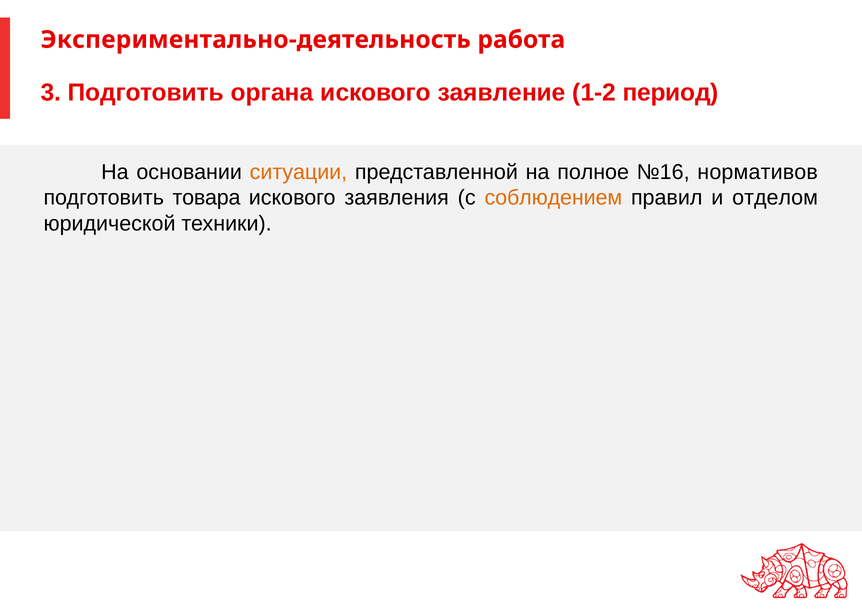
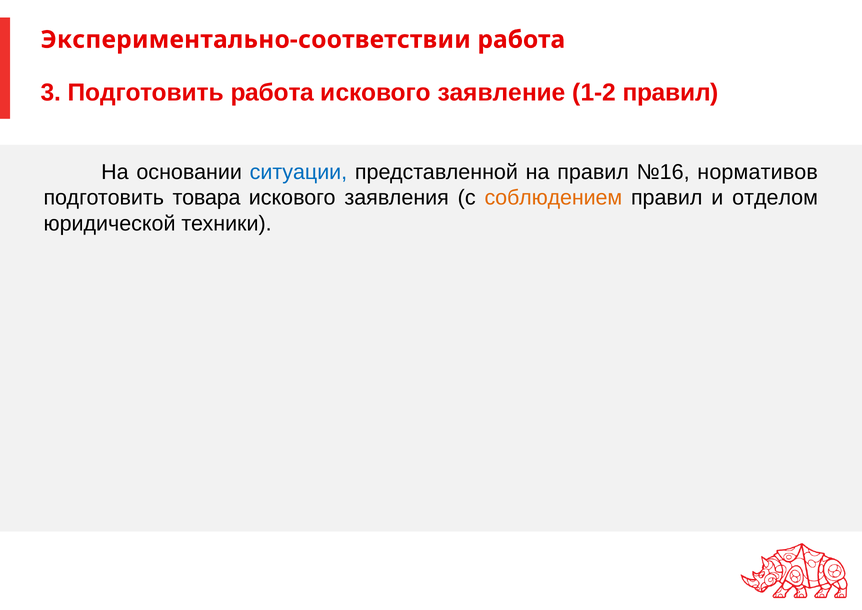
Экспериментально-деятельность: Экспериментально-деятельность -> Экспериментально-соответствии (256, 40)
Подготовить органа: органа -> работа (272, 93)
1-2 период: период -> правил (671, 93)
ситуации colour: orange -> blue (298, 172)
на полное: полное -> правил (593, 172)
